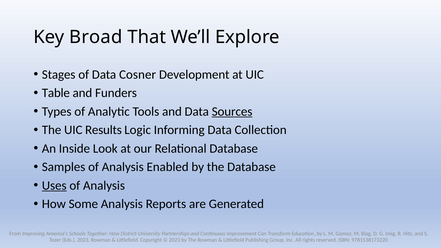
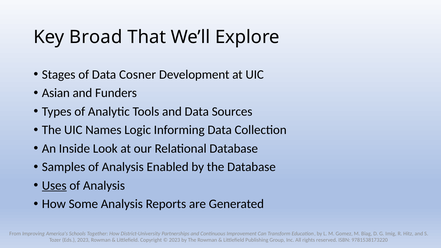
Table: Table -> Asian (56, 93)
Sources underline: present -> none (232, 112)
Results: Results -> Names (103, 130)
